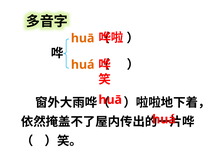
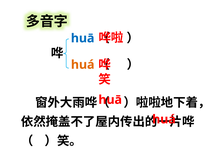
huā colour: orange -> blue (83, 38)
